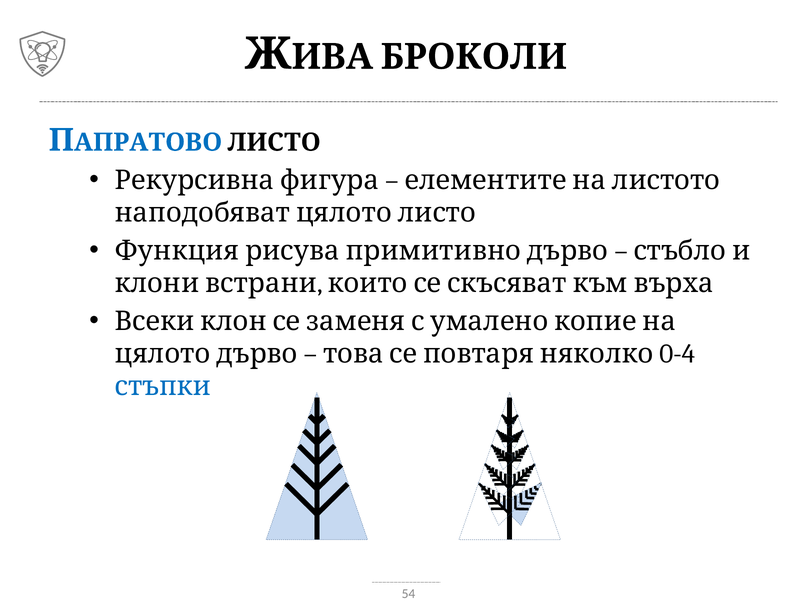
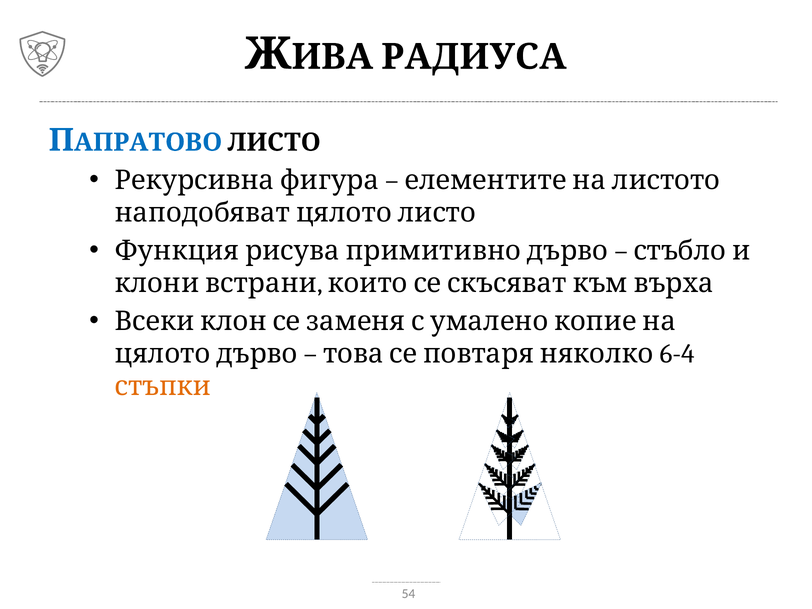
БРОКОЛИ: БРОКОЛИ -> РАДИУСА (474, 57)
0-4: 0-4 -> 6-4 (677, 354)
стъпки colour: blue -> orange (163, 386)
